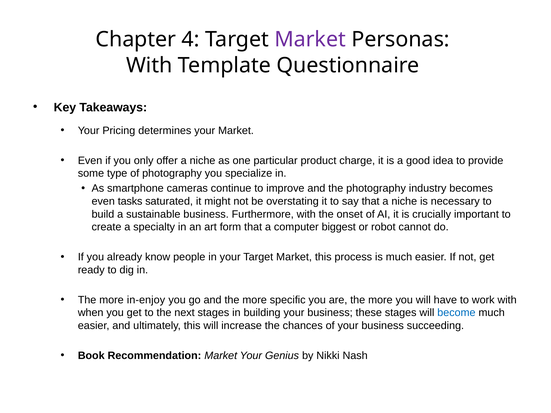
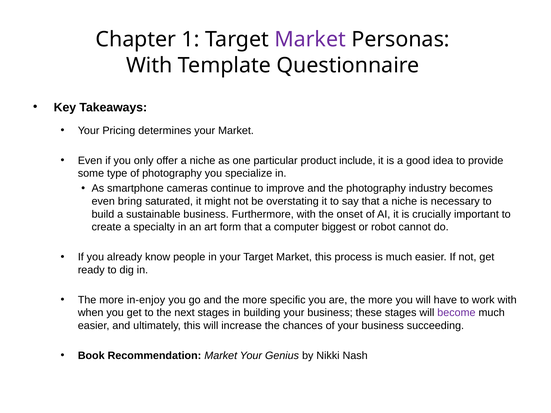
4: 4 -> 1 (191, 40)
charge: charge -> include (357, 161)
tasks: tasks -> bring (130, 201)
become colour: blue -> purple (456, 313)
